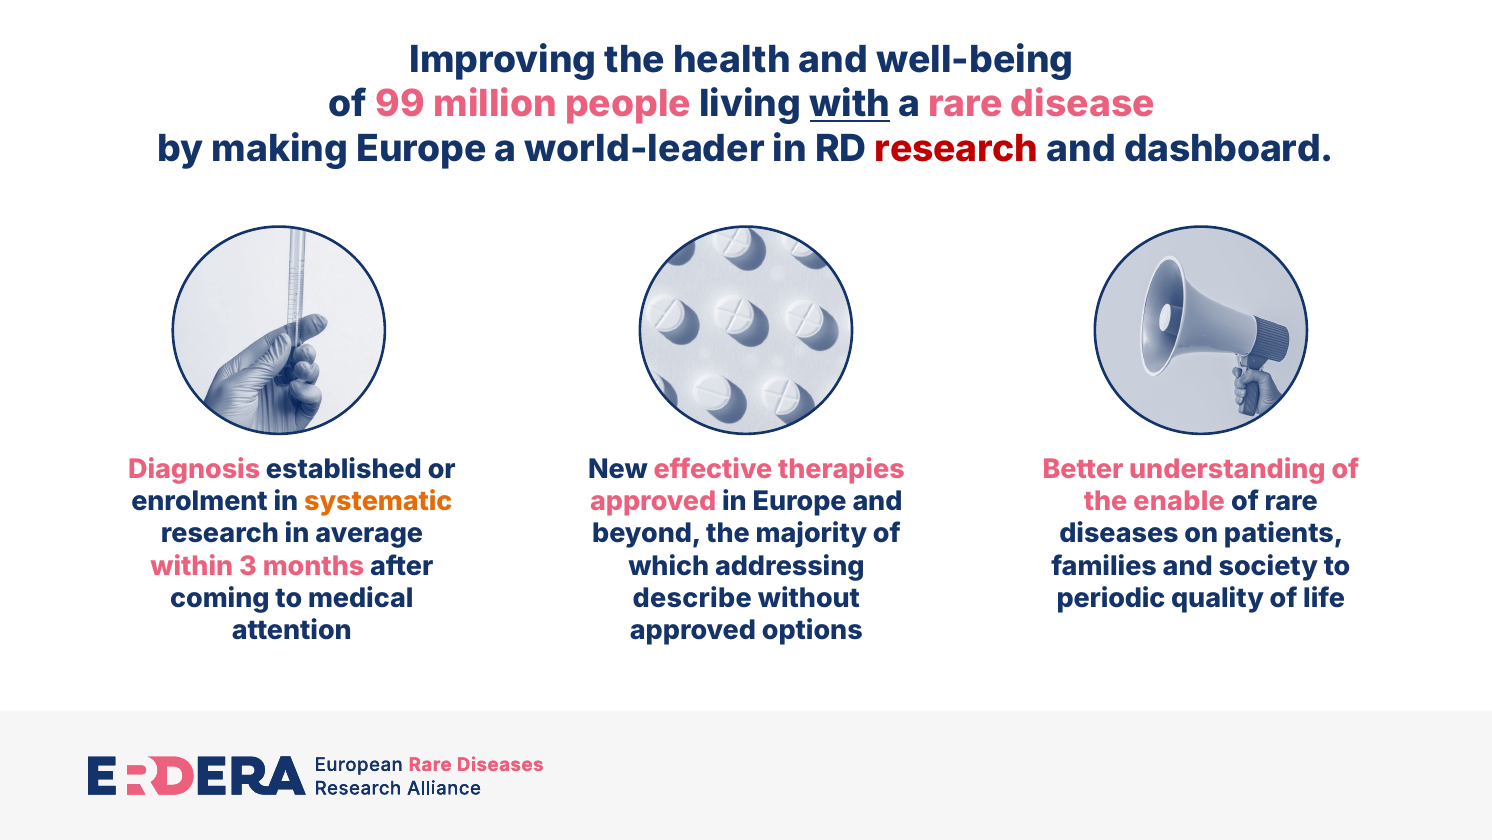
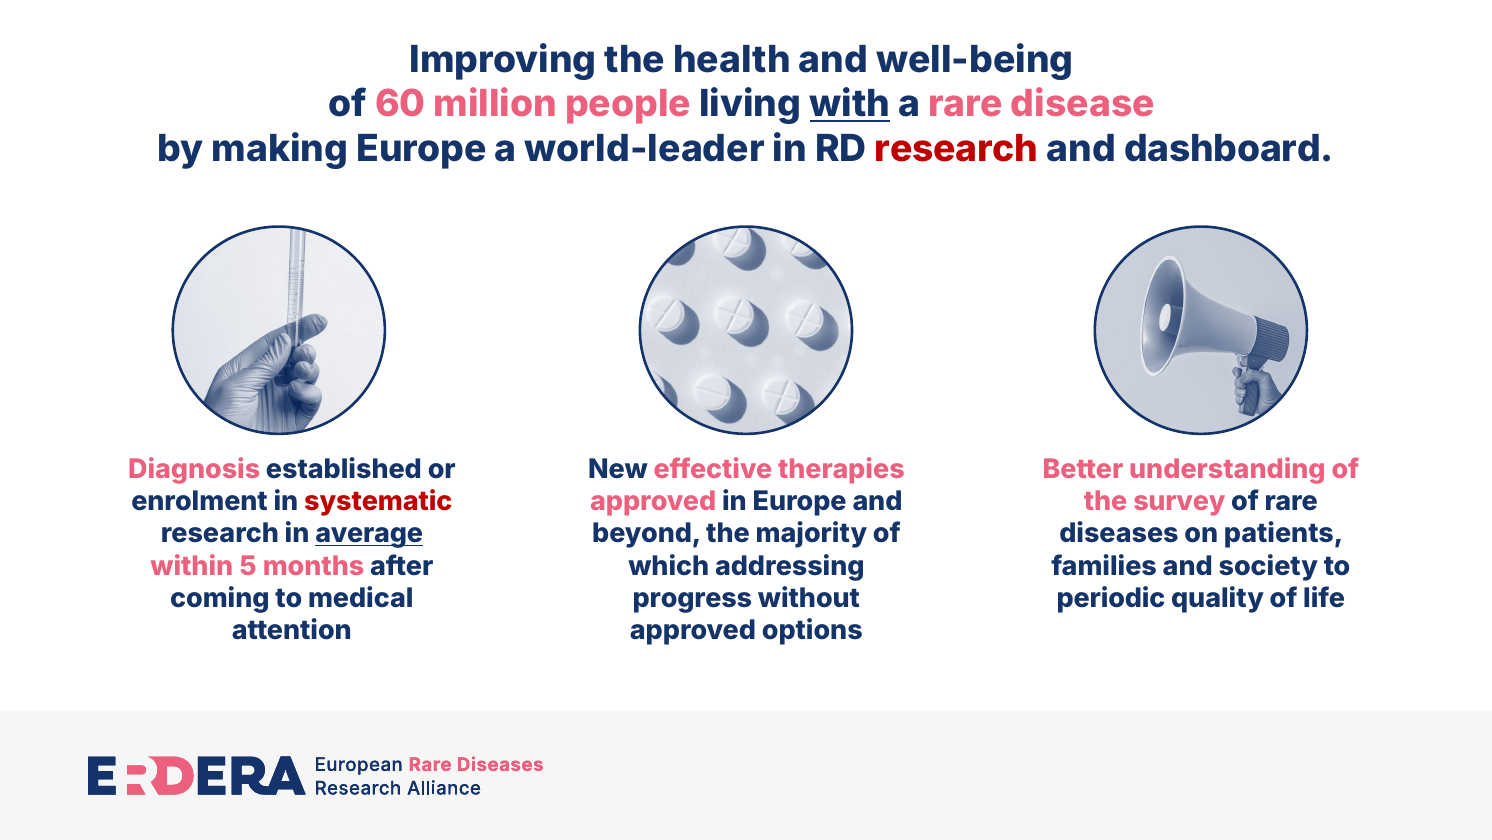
99: 99 -> 60 (400, 105)
systematic colour: orange -> red (378, 501)
enable: enable -> survey (1179, 501)
average underline: none -> present (369, 533)
3: 3 -> 5 (248, 566)
describe: describe -> progress (692, 598)
